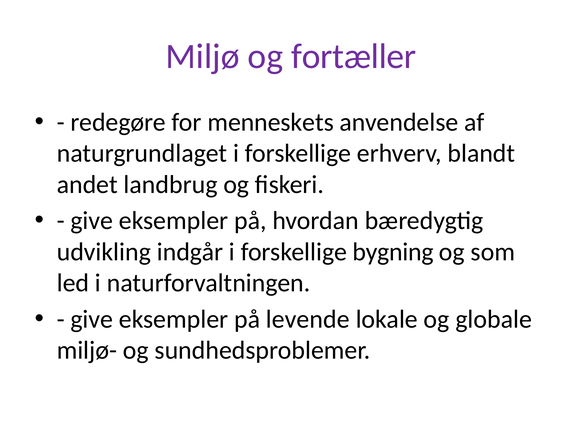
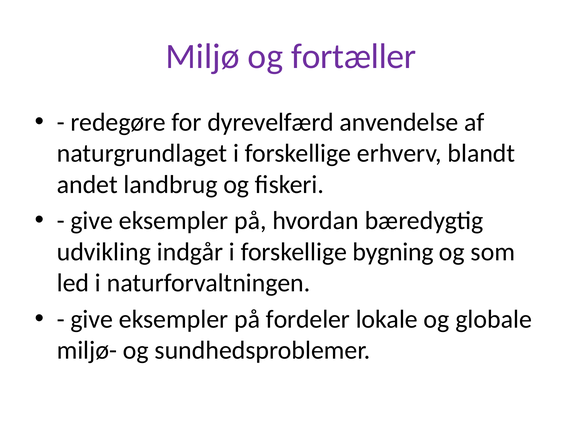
menneskets: menneskets -> dyrevelfærd (271, 122)
levende: levende -> fordeler (308, 319)
